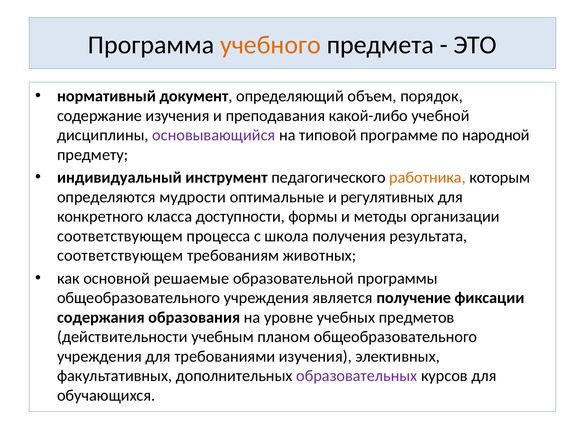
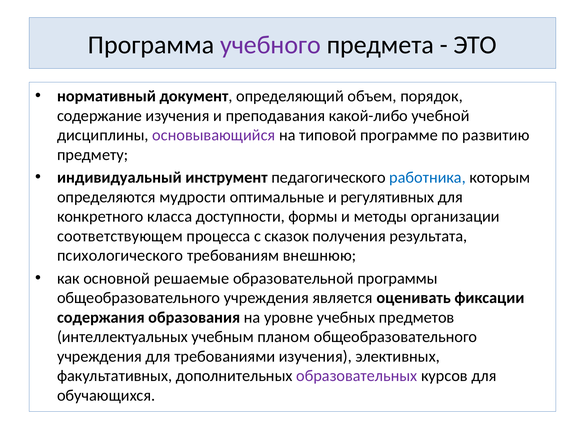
учебного colour: orange -> purple (270, 45)
народной: народной -> развитию (496, 135)
работника colour: orange -> blue (428, 177)
школа: школа -> сказок (287, 236)
соответствующем: соответствующем -> психологического (120, 255)
животных: животных -> внешнюю (319, 255)
получение: получение -> оценивать (414, 298)
действительности: действительности -> интеллектуальных (122, 337)
